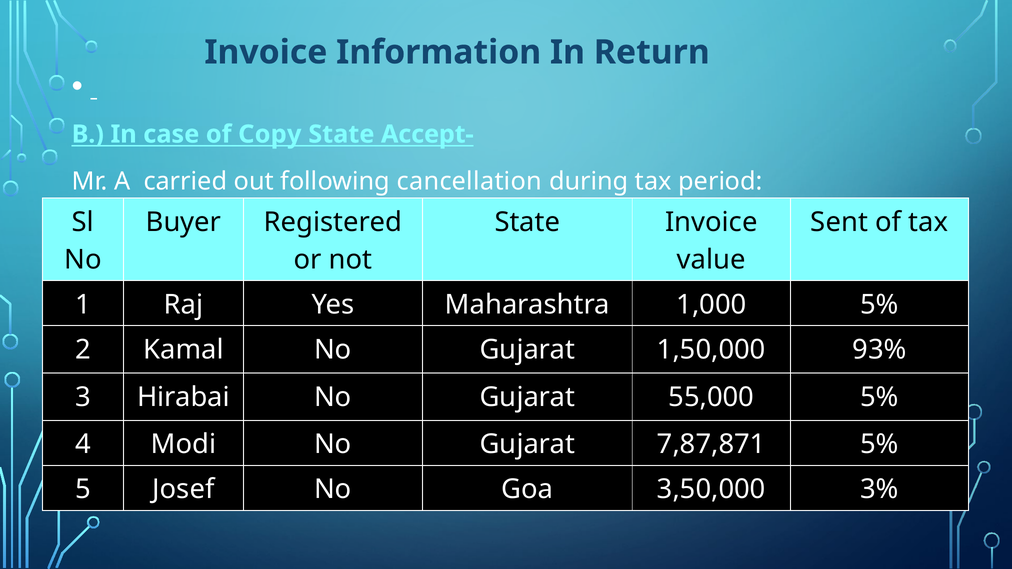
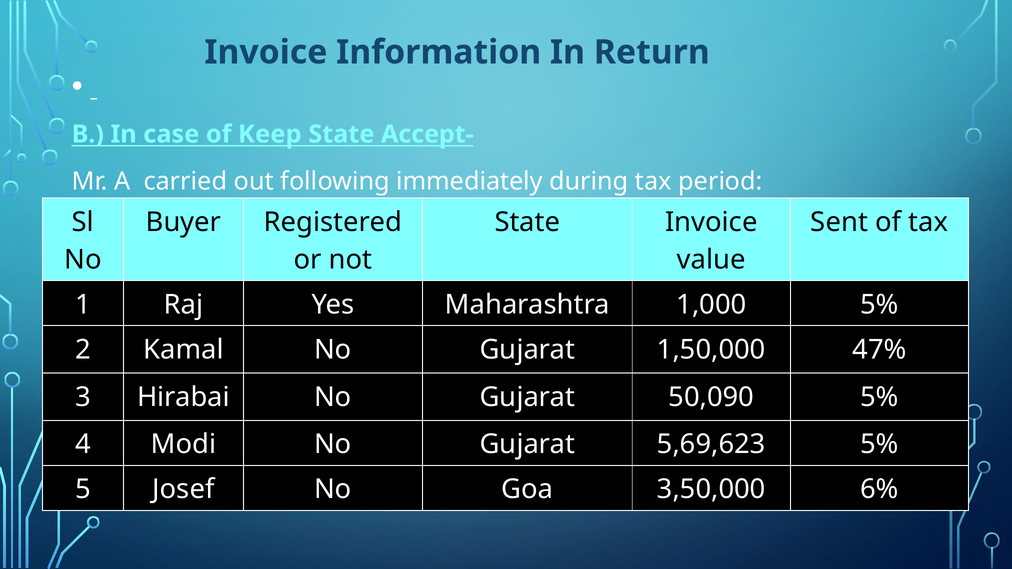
Copy: Copy -> Keep (270, 134)
cancellation: cancellation -> immediately (470, 181)
93%: 93% -> 47% (879, 350)
55,000: 55,000 -> 50,090 (711, 397)
7,87,871: 7,87,871 -> 5,69,623 (711, 445)
3%: 3% -> 6% (879, 490)
